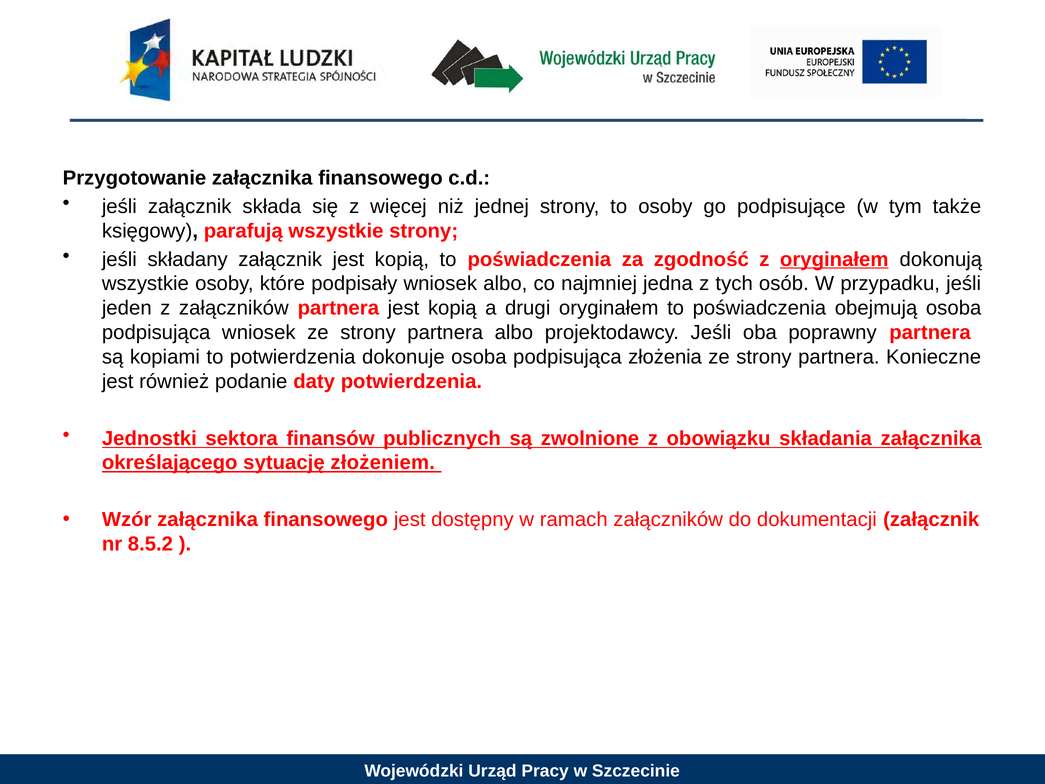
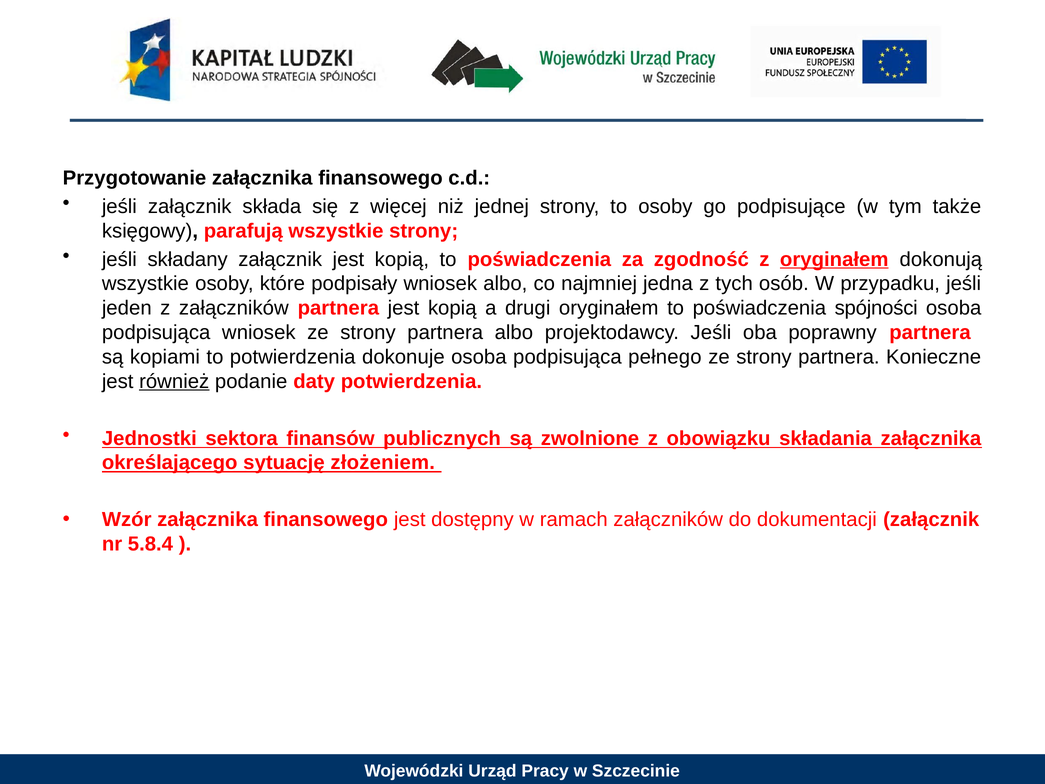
obejmują: obejmują -> spójności (876, 308)
złożenia: złożenia -> pełnego (665, 357)
również underline: none -> present (174, 381)
8.5.2: 8.5.2 -> 5.8.4 (150, 544)
